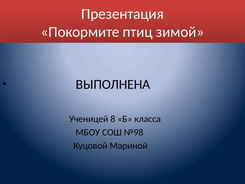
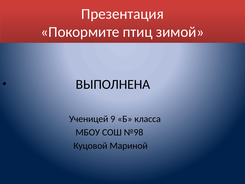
8: 8 -> 9 (113, 119)
